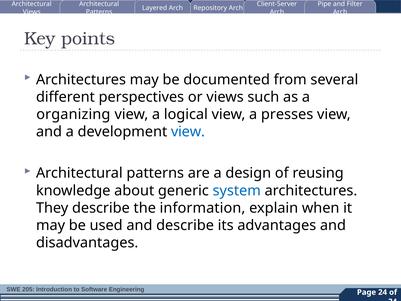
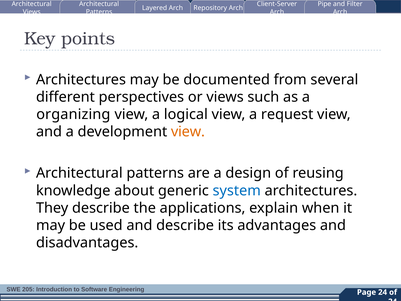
presses: presses -> request (287, 114)
view colour: blue -> orange (188, 132)
information: information -> applications (203, 208)
